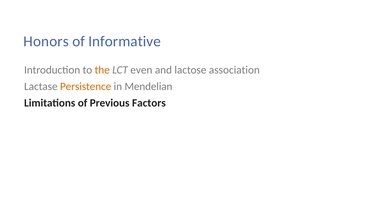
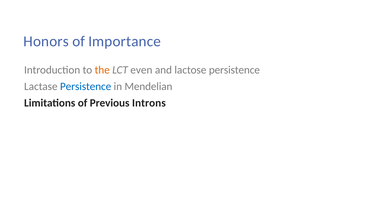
Informative: Informative -> Importance (125, 41)
lactose association: association -> persistence (234, 70)
Persistence colour: orange -> blue (86, 86)
Factors: Factors -> Introns (149, 103)
